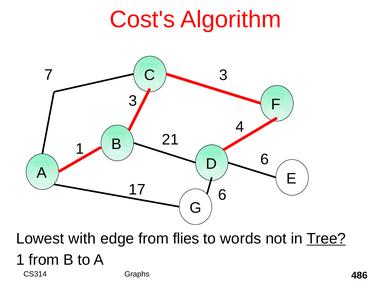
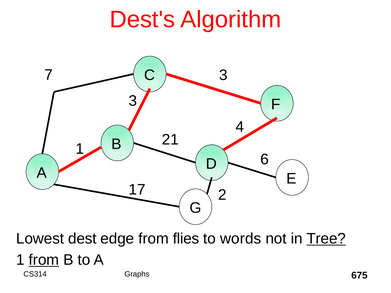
Cost's: Cost's -> Dest's (142, 20)
17 6: 6 -> 2 (222, 195)
with: with -> dest (82, 239)
from underline: none -> present (44, 260)
486: 486 -> 675 (359, 276)
